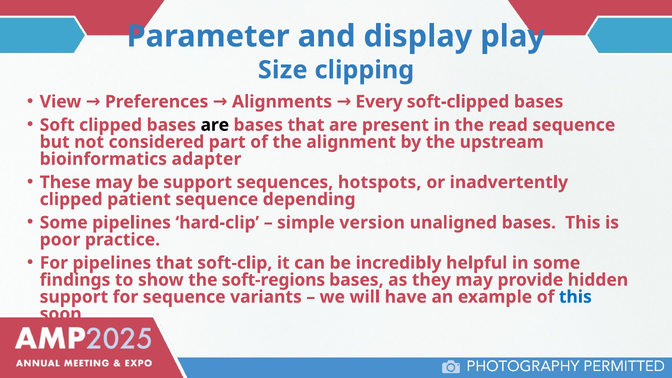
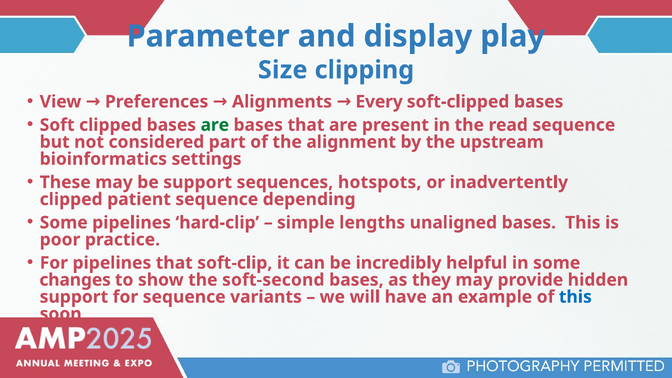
are colour: black -> green (215, 125)
adapter: adapter -> settings (207, 159)
version: version -> lengths (372, 223)
findings: findings -> changes (75, 280)
soft-regions: soft-regions -> soft-second (273, 280)
